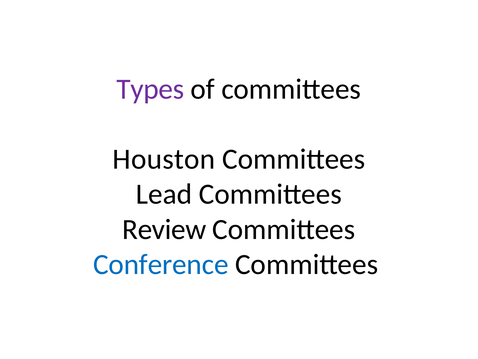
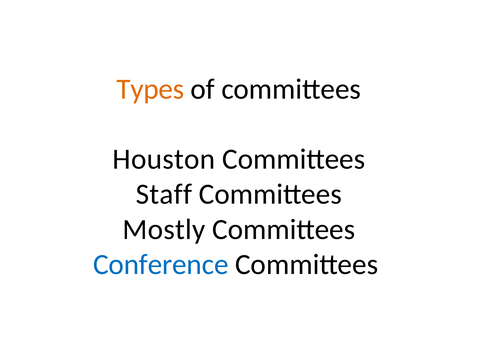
Types colour: purple -> orange (150, 89)
Lead: Lead -> Staff (164, 194)
Review: Review -> Mostly (164, 229)
